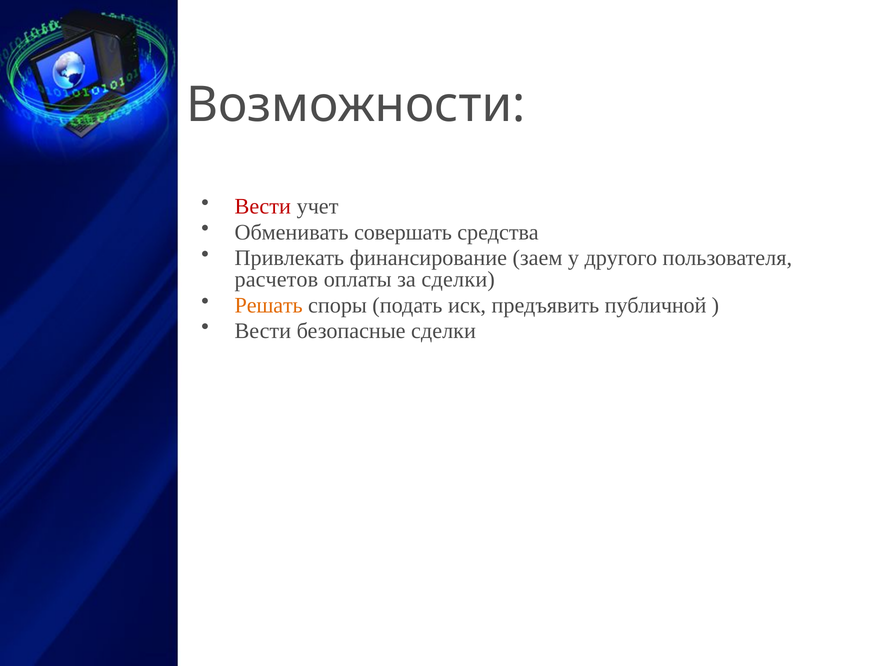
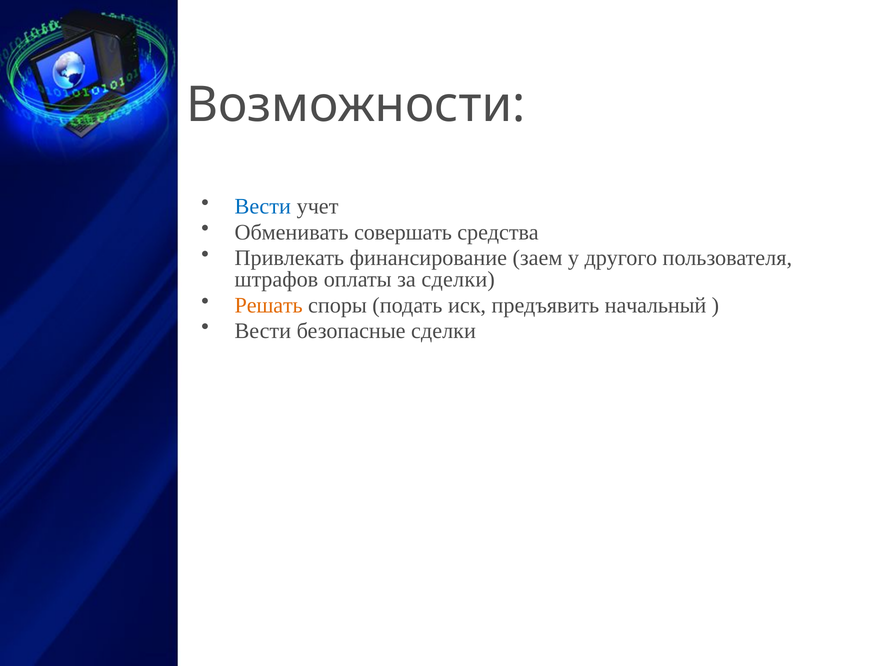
Вести colour: red -> blue (263, 207)
расчетов: расчетов -> штрафов (276, 279)
публичной: публичной -> начальный (656, 305)
